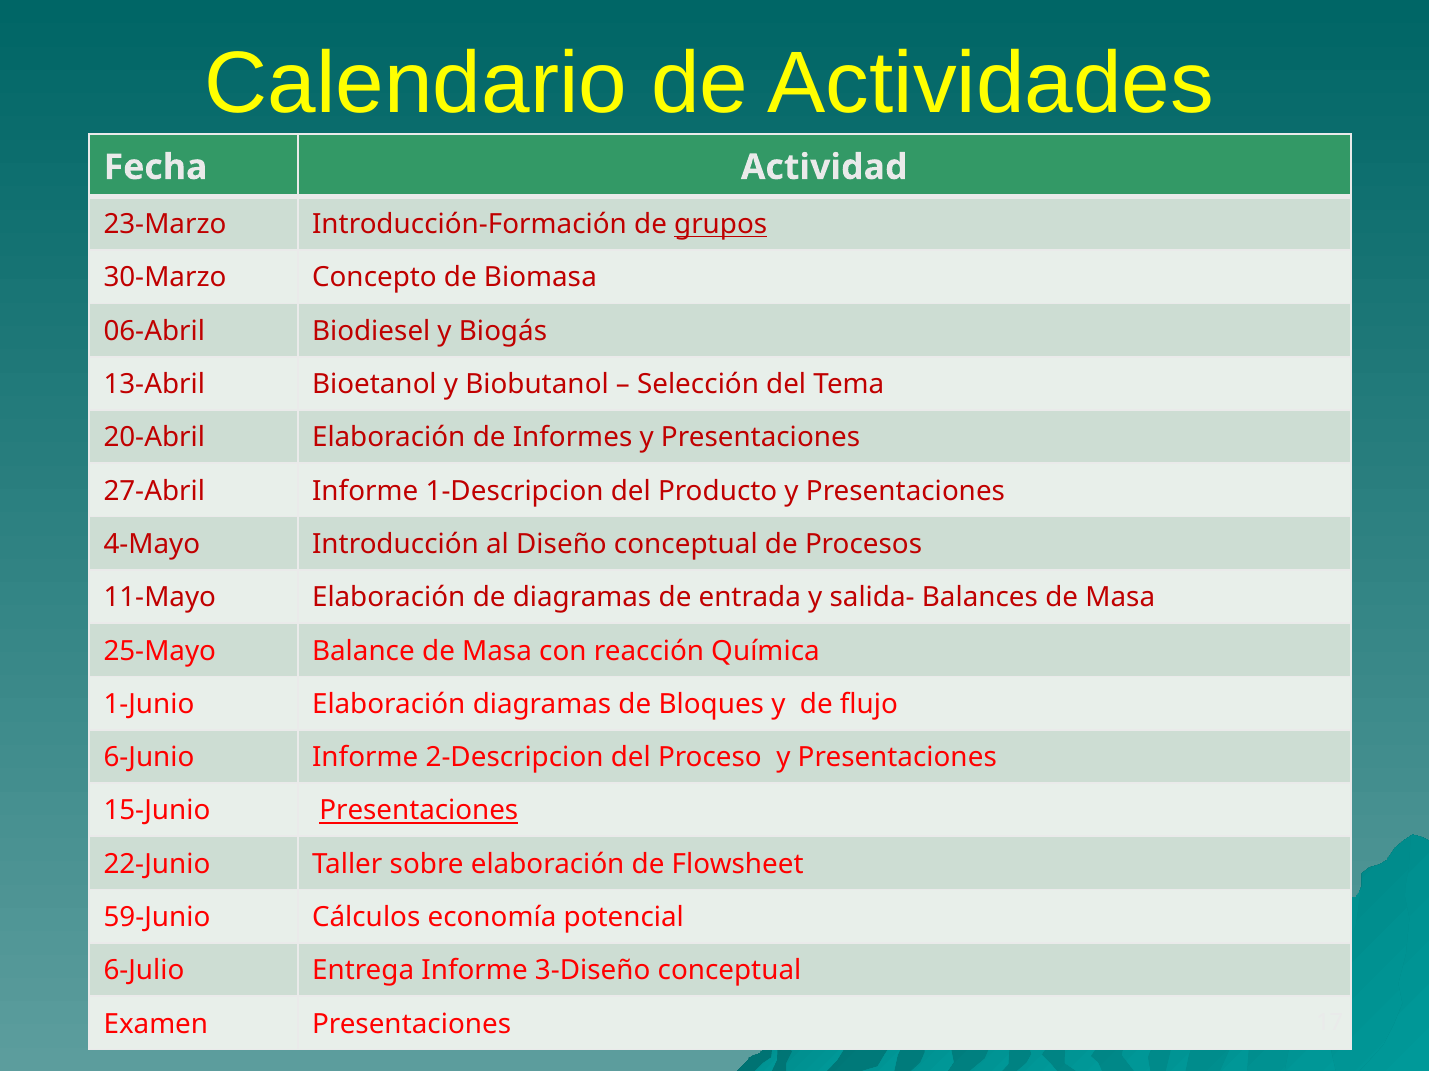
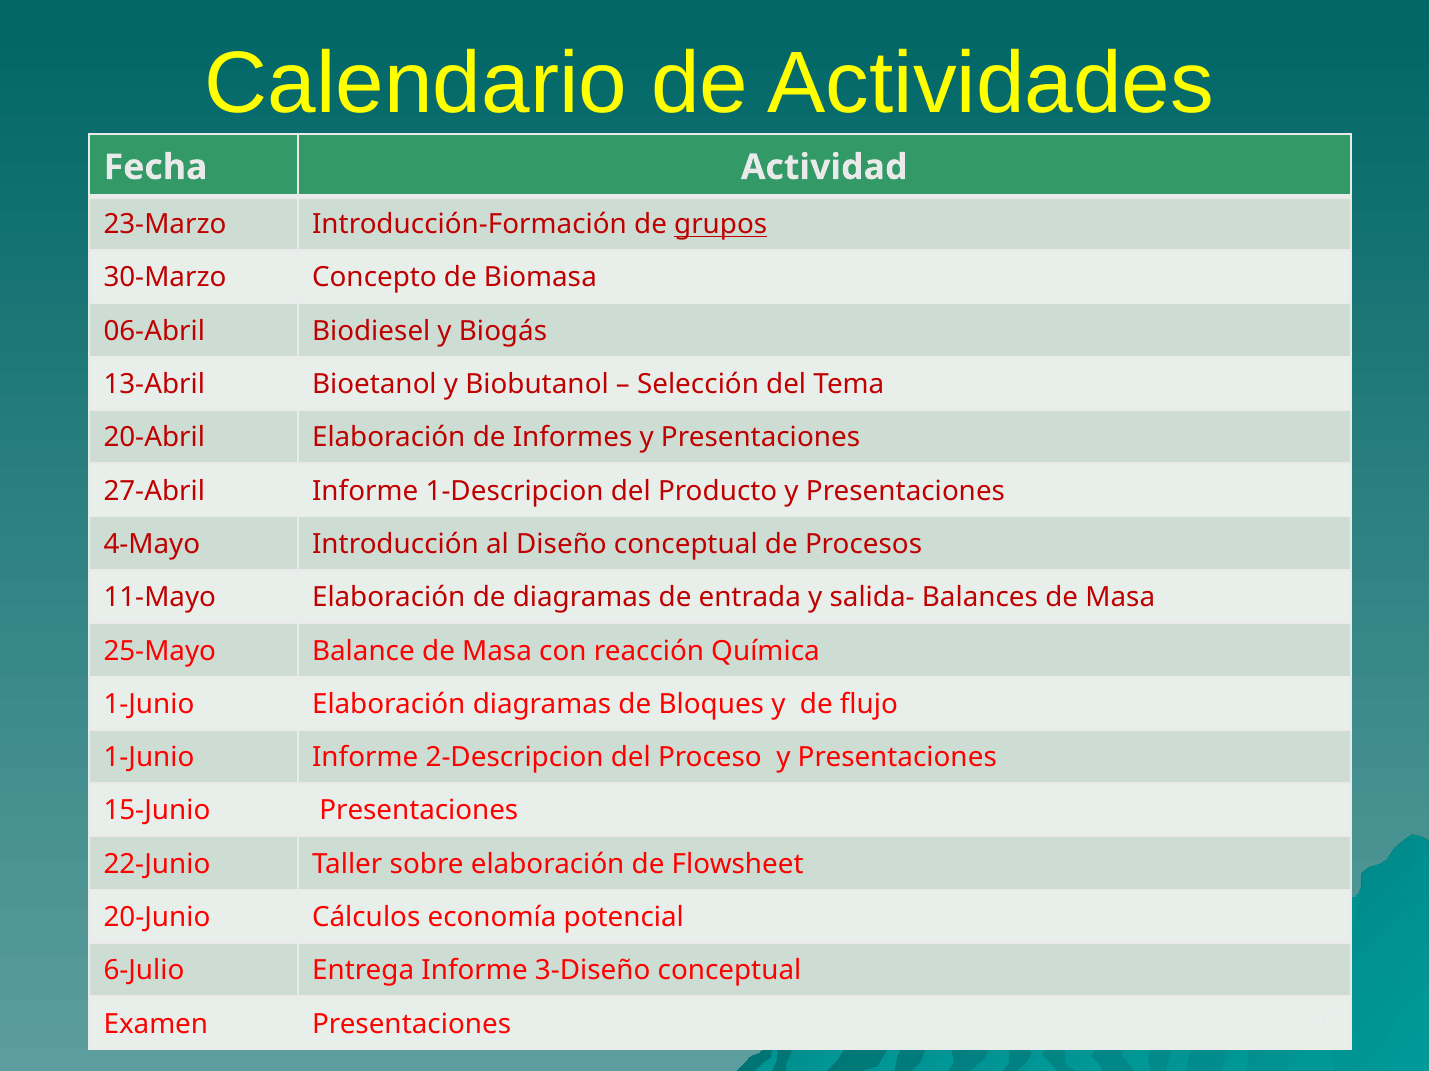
6-Junio: 6-Junio -> 1-Junio (149, 758)
Presentaciones underline: present -> none (419, 811)
59-Junio: 59-Junio -> 20-Junio (157, 918)
